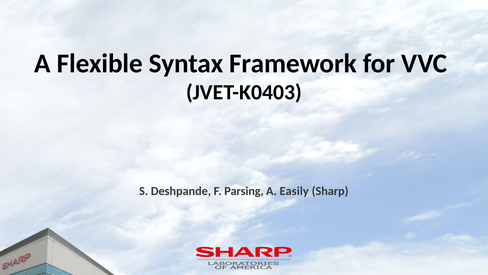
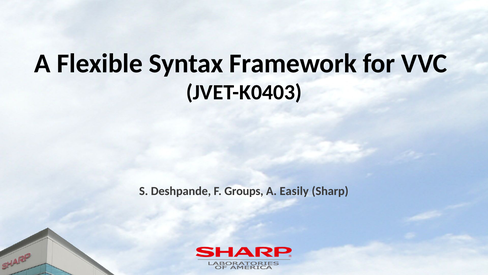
Parsing: Parsing -> Groups (244, 191)
